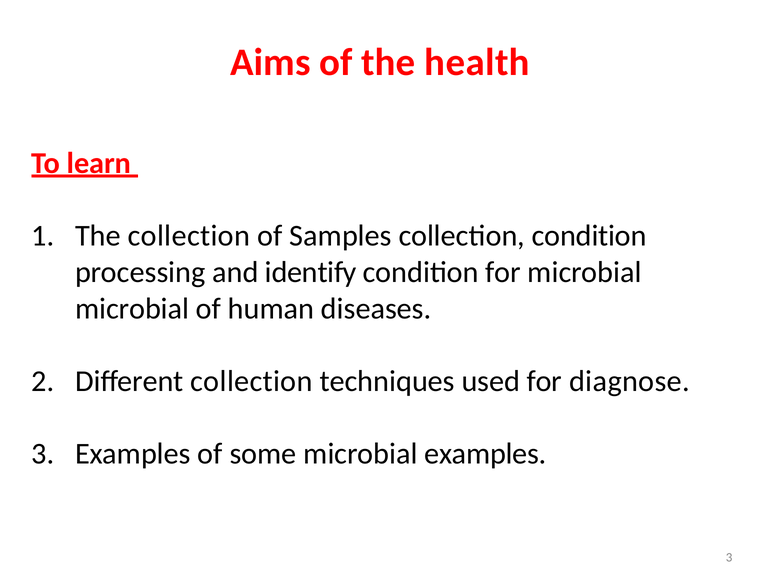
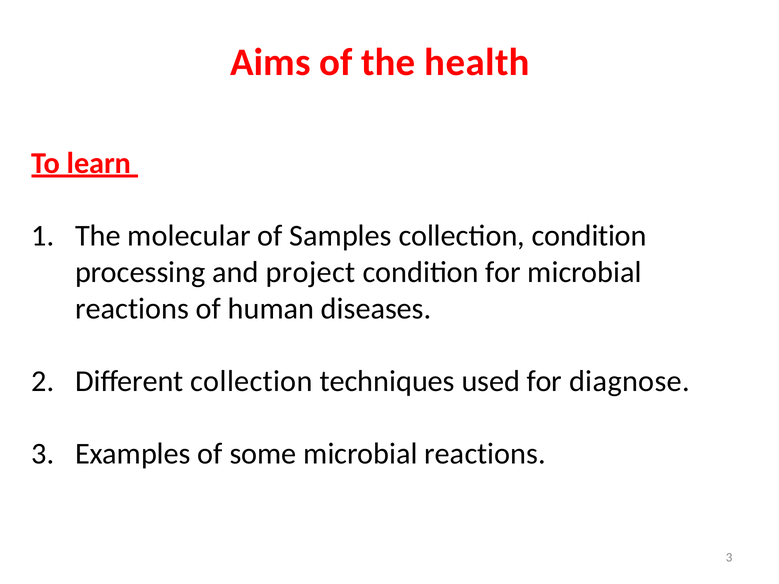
The collection: collection -> molecular (189, 236)
identify: identify -> project (311, 272)
microbial: microbial -> reactions (132, 309)
some microbial examples: examples -> reactions (485, 454)
